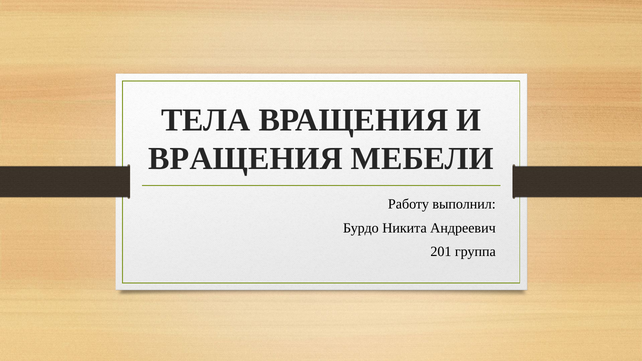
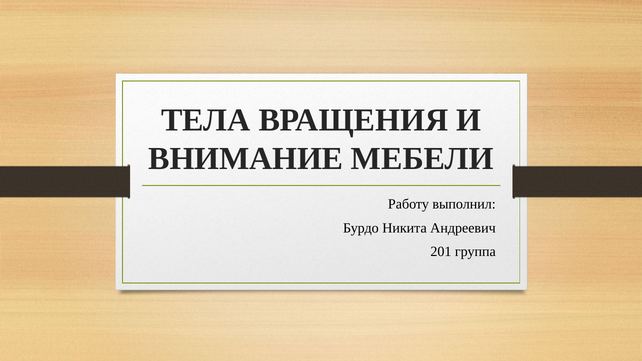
ВРАЩЕНИЯ: ВРАЩЕНИЯ -> ВНИМАНИЕ (246, 159)
